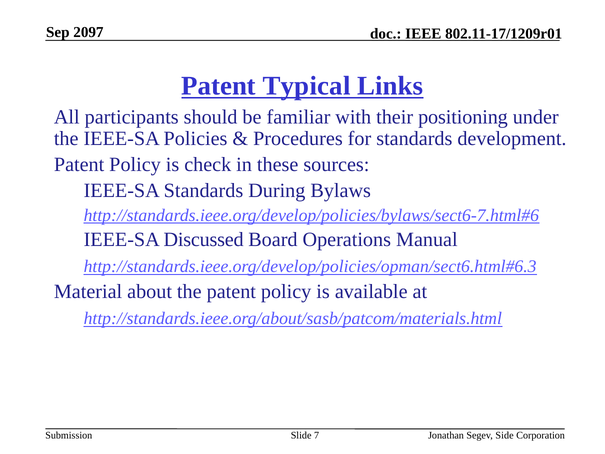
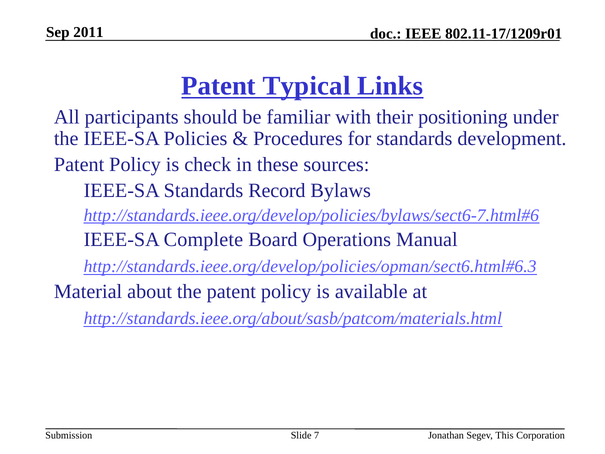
2097: 2097 -> 2011 (88, 32)
During: During -> Record (277, 190)
Discussed: Discussed -> Complete (203, 240)
Side: Side -> This (505, 435)
